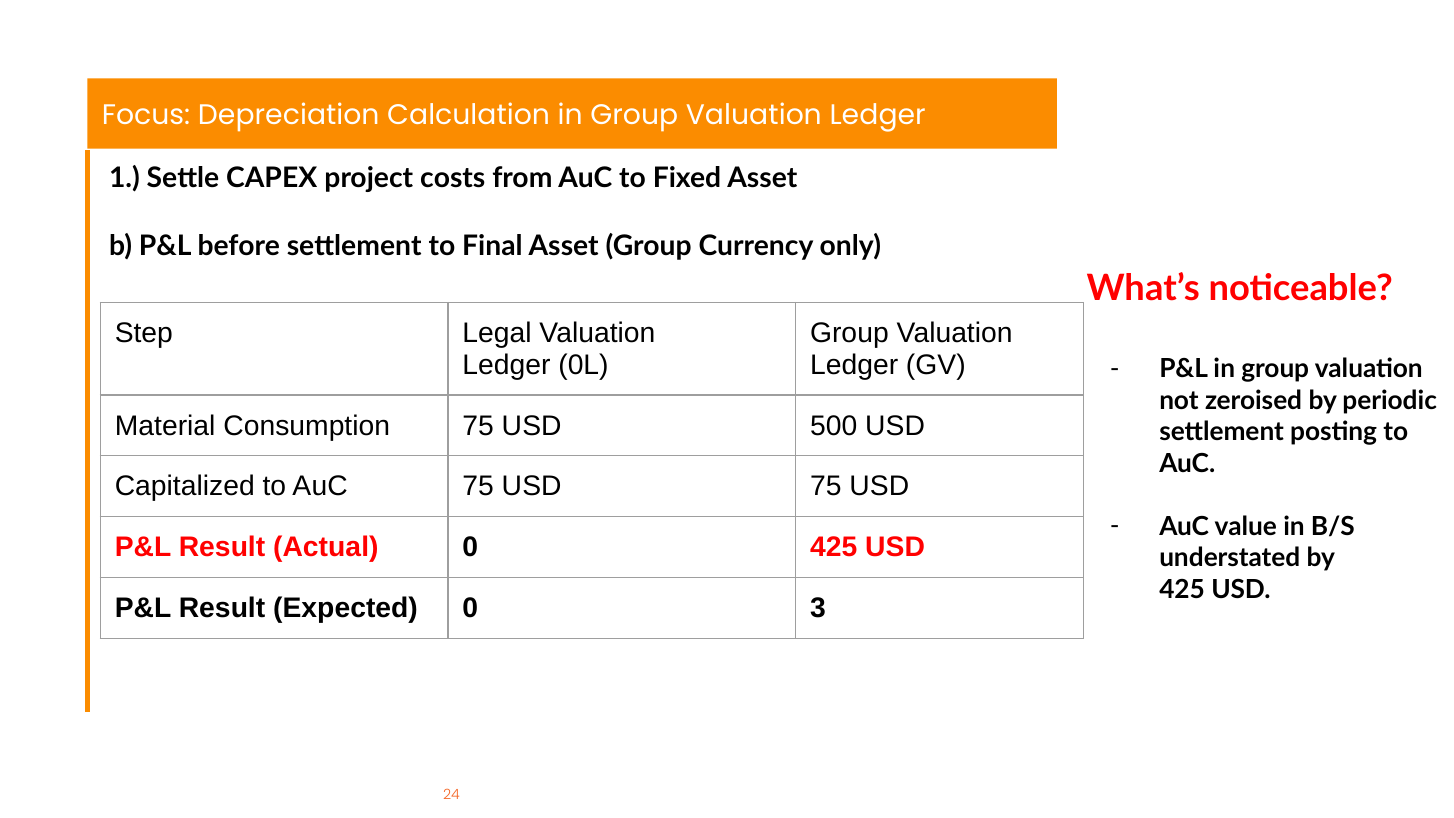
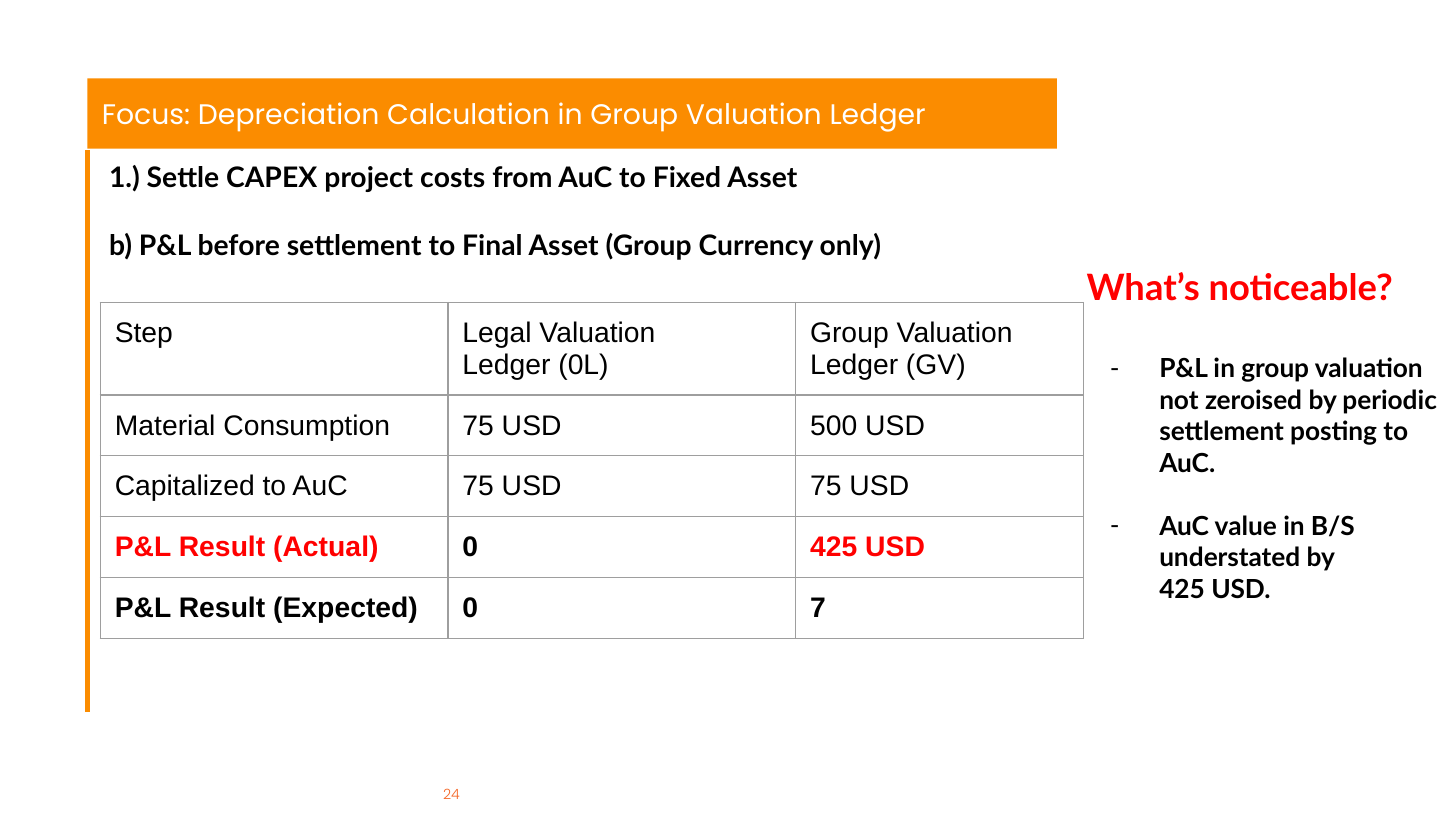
3: 3 -> 7 (818, 608)
